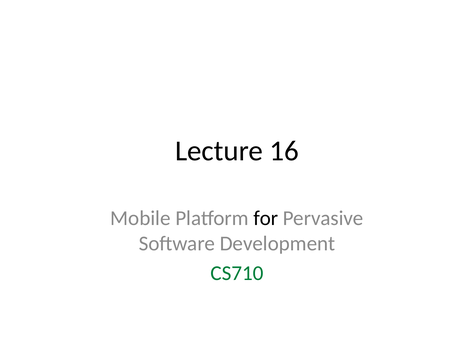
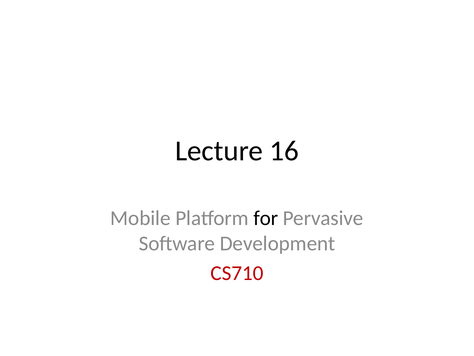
CS710 colour: green -> red (237, 273)
